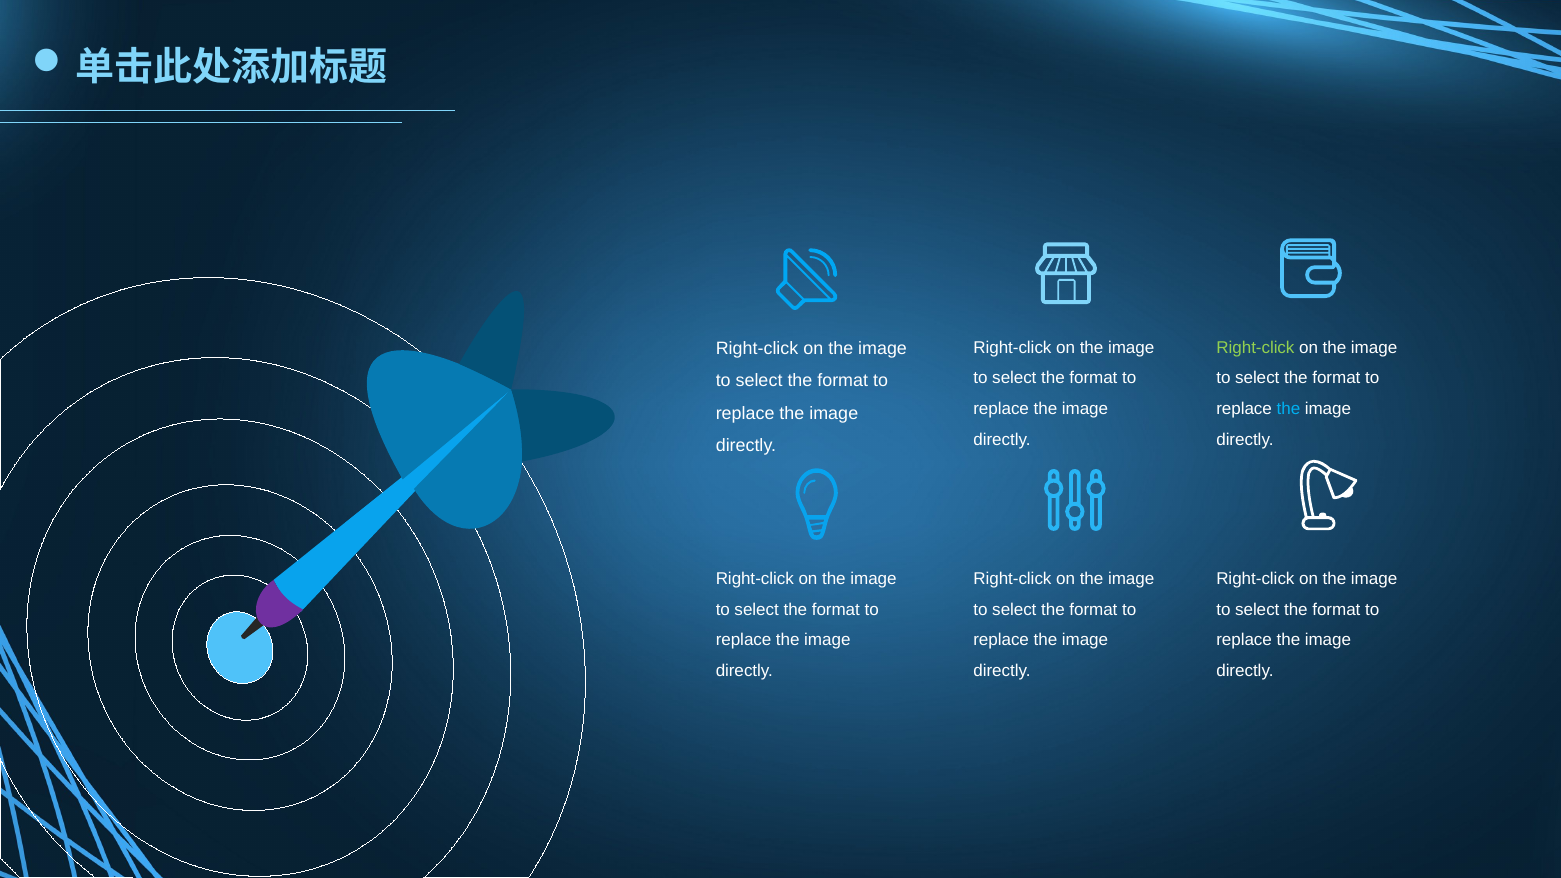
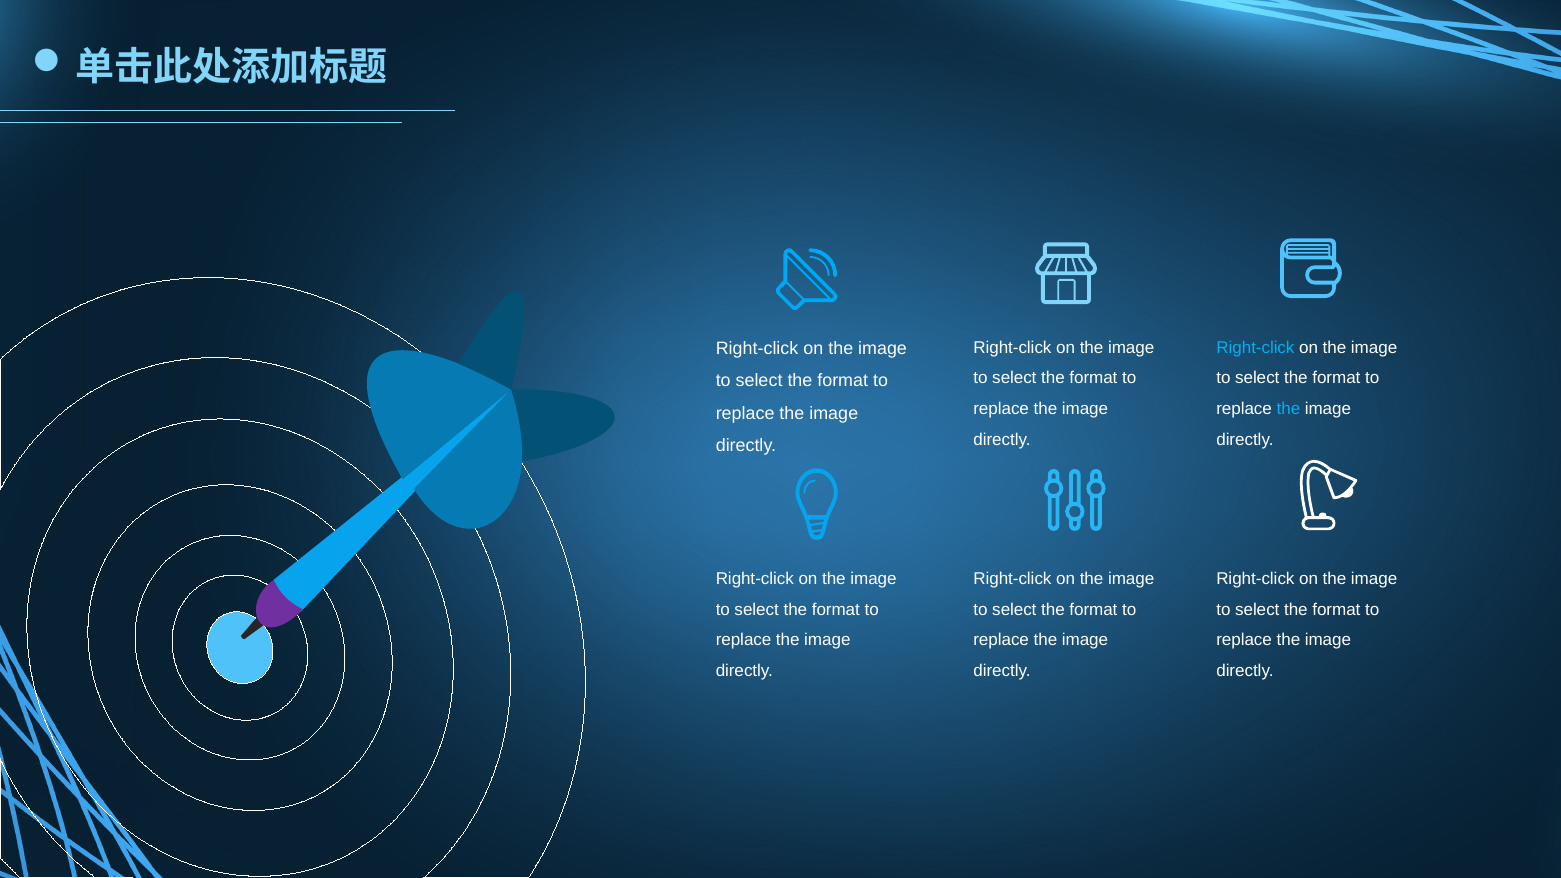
Right-click colour: light green -> light blue (1255, 348)
